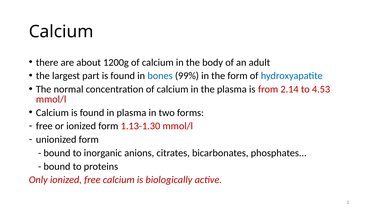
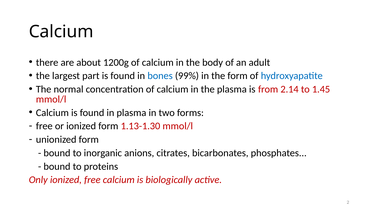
4.53: 4.53 -> 1.45 (321, 90)
